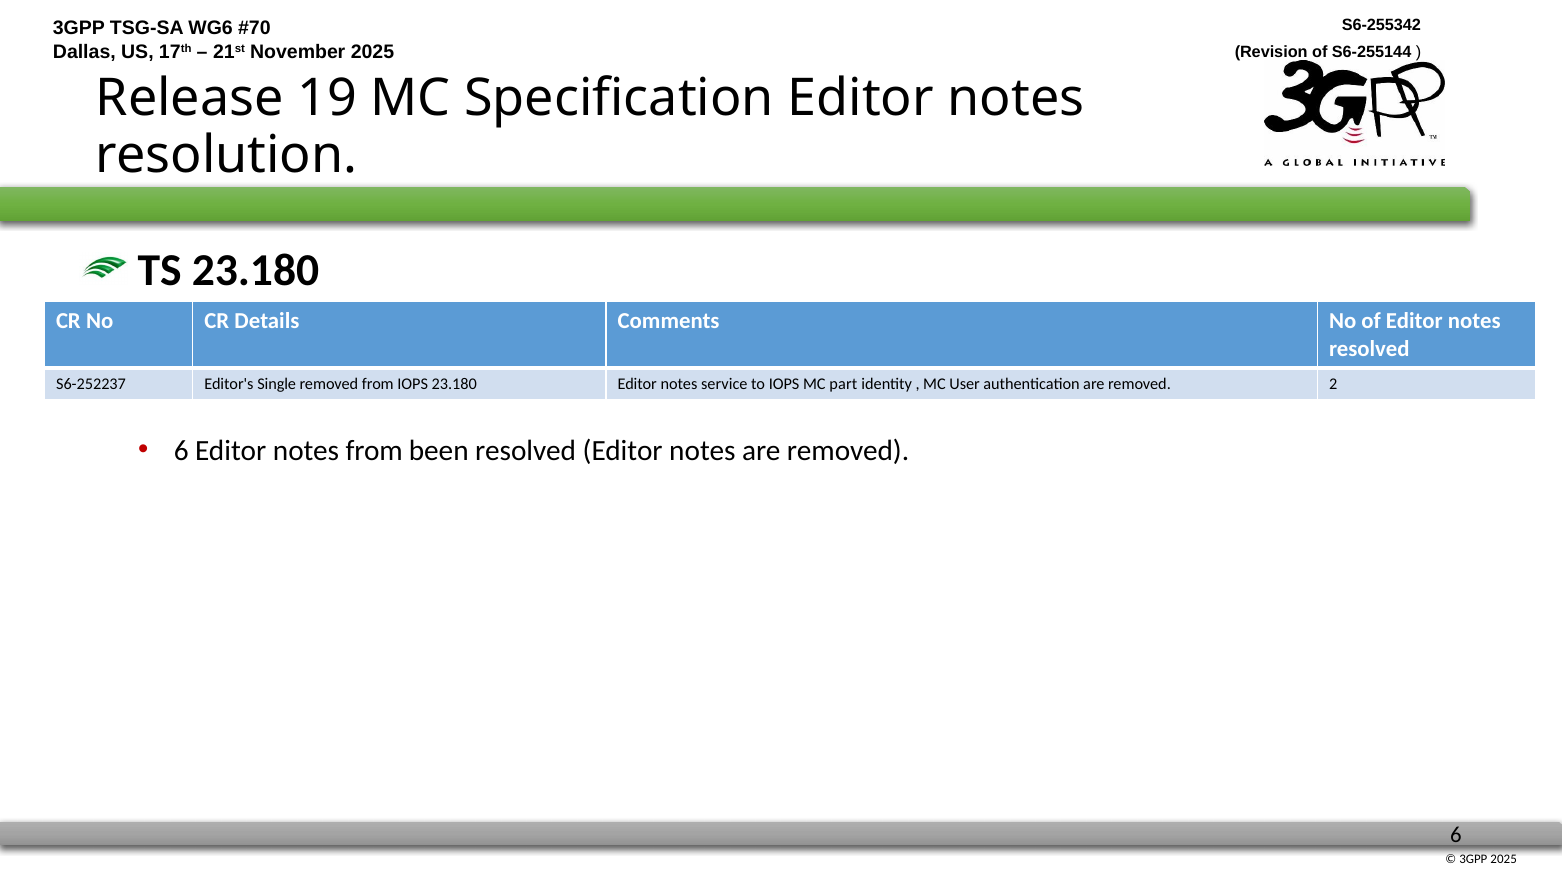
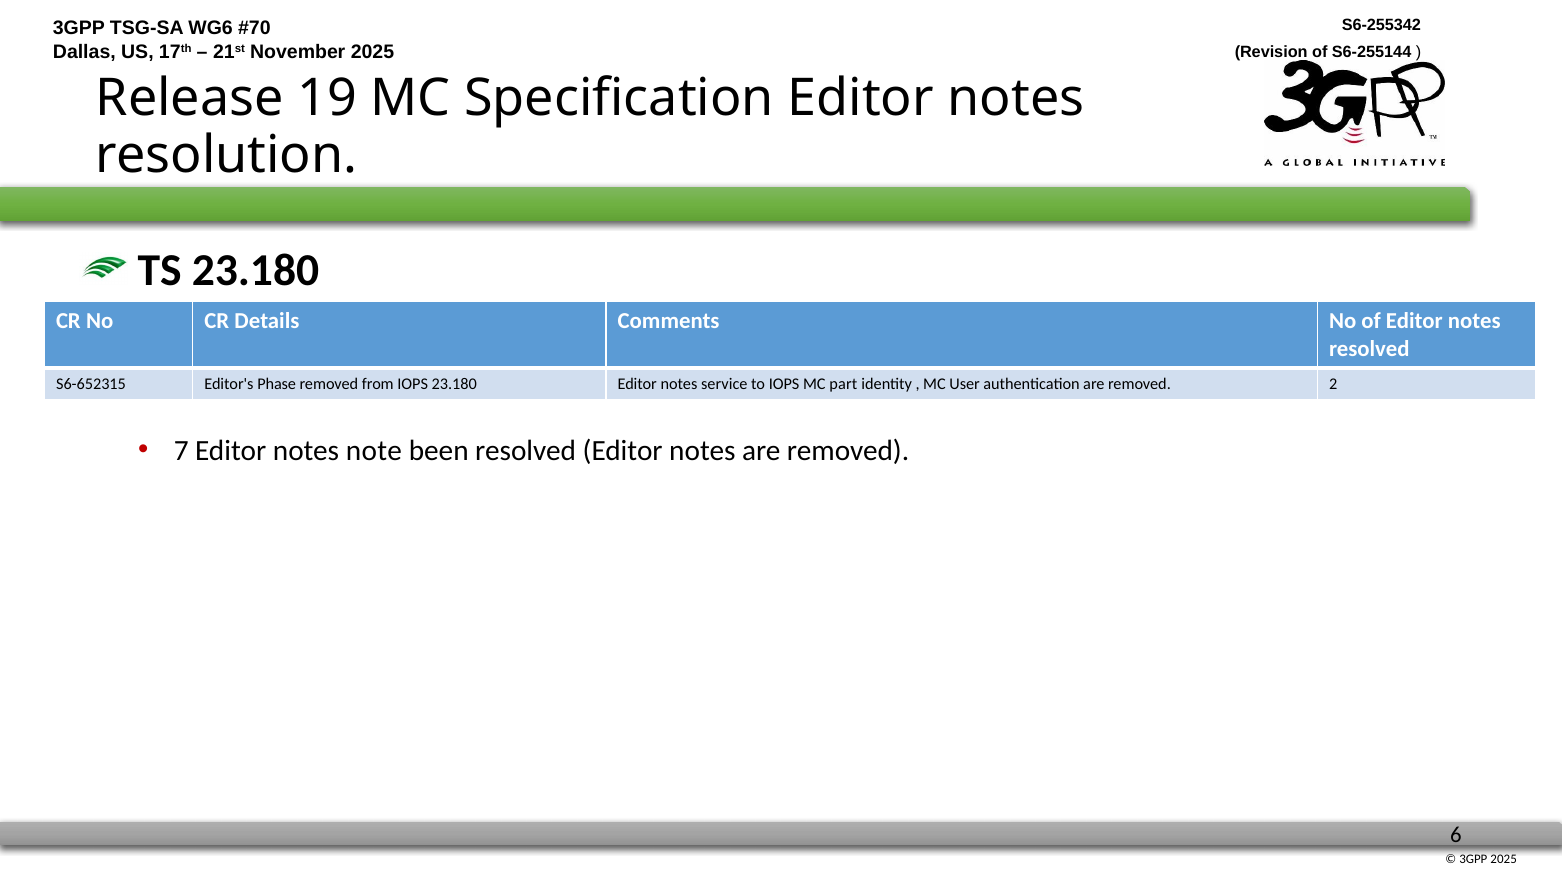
S6-252237: S6-252237 -> S6-652315 (91, 384)
Single: Single -> Phase (277, 384)
6: 6 -> 7 (181, 450)
notes from: from -> note (374, 450)
